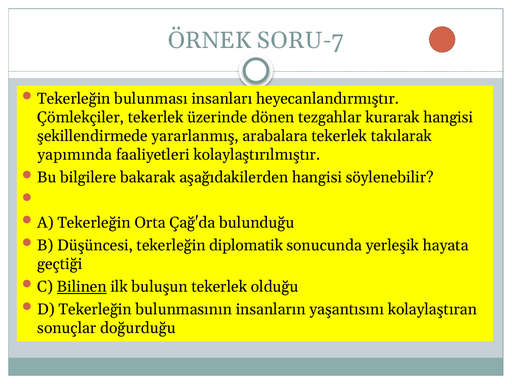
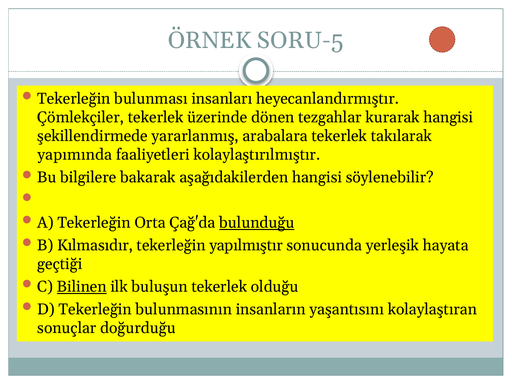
SORU-7: SORU-7 -> SORU-5 (300, 40)
bulunduğu underline: none -> present (257, 223)
Düşüncesi: Düşüncesi -> Kılmasıdır (95, 245)
diplomatik: diplomatik -> yapılmıştır (246, 245)
